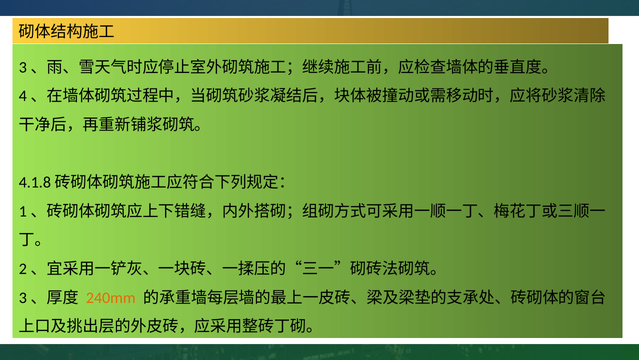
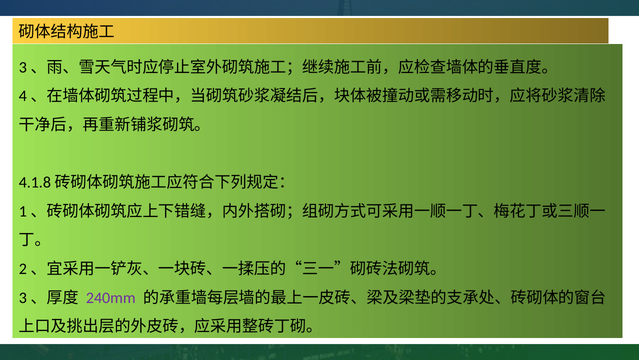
240mm colour: orange -> purple (111, 297)
